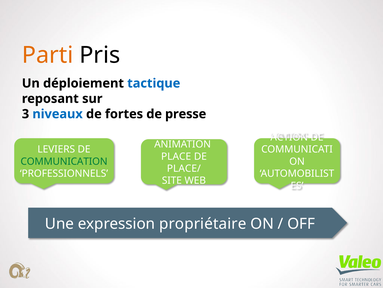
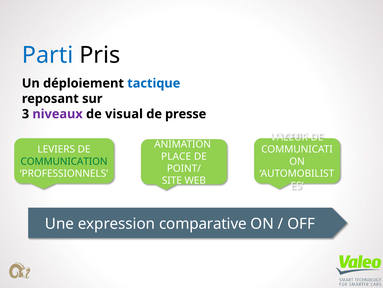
Parti colour: orange -> blue (48, 55)
niveaux colour: blue -> purple (58, 114)
fortes: fortes -> visual (124, 114)
ACTION: ACTION -> VALEUR (289, 137)
PLACE/: PLACE/ -> POINT/ (184, 168)
propriétaire: propriétaire -> comparative (203, 223)
